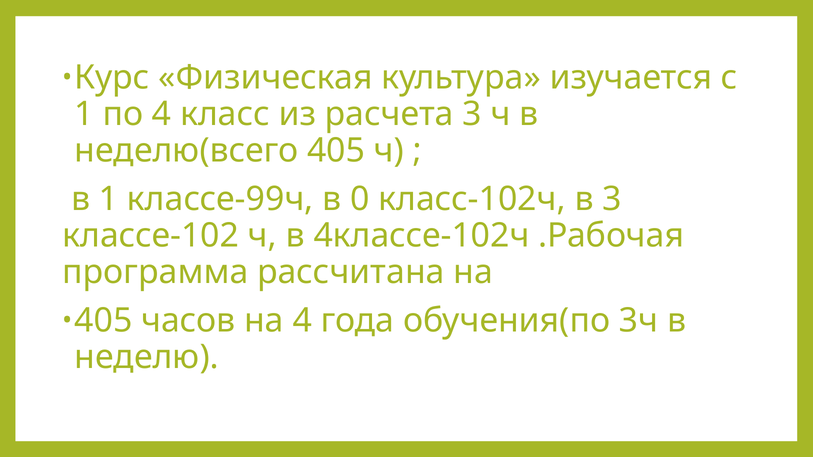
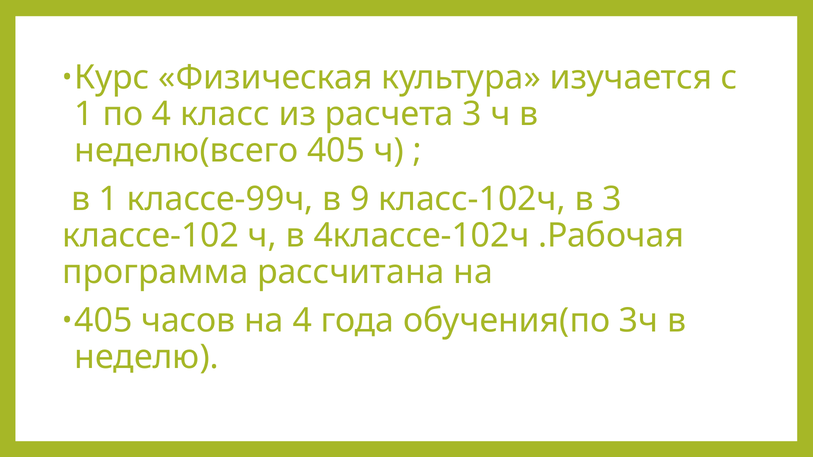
0: 0 -> 9 (360, 199)
